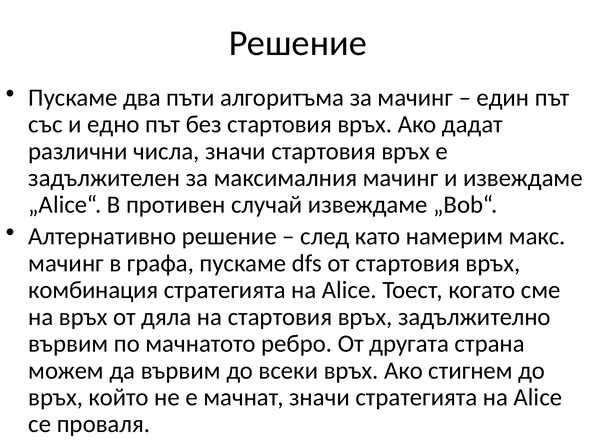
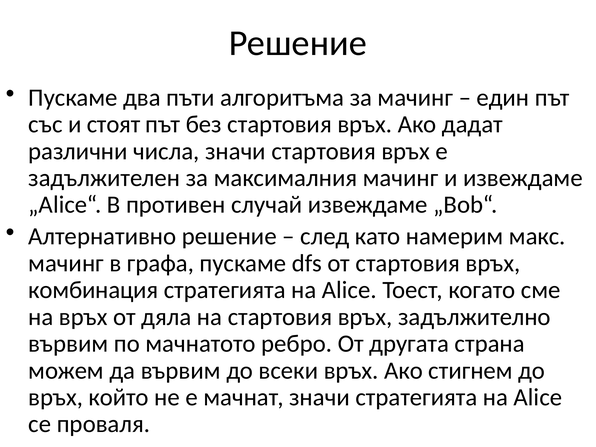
едно: едно -> стоят (114, 124)
